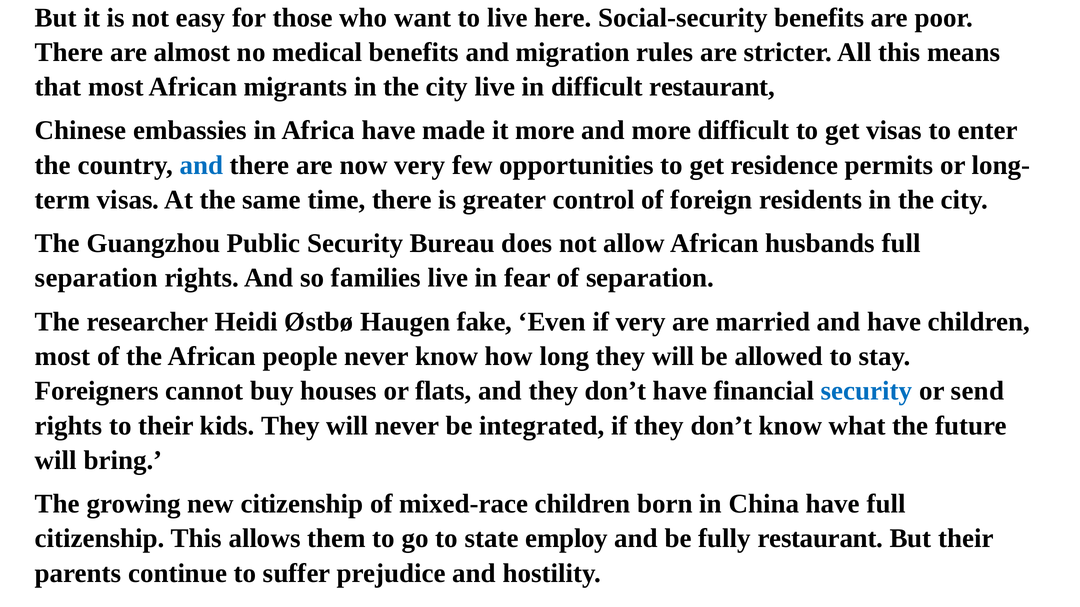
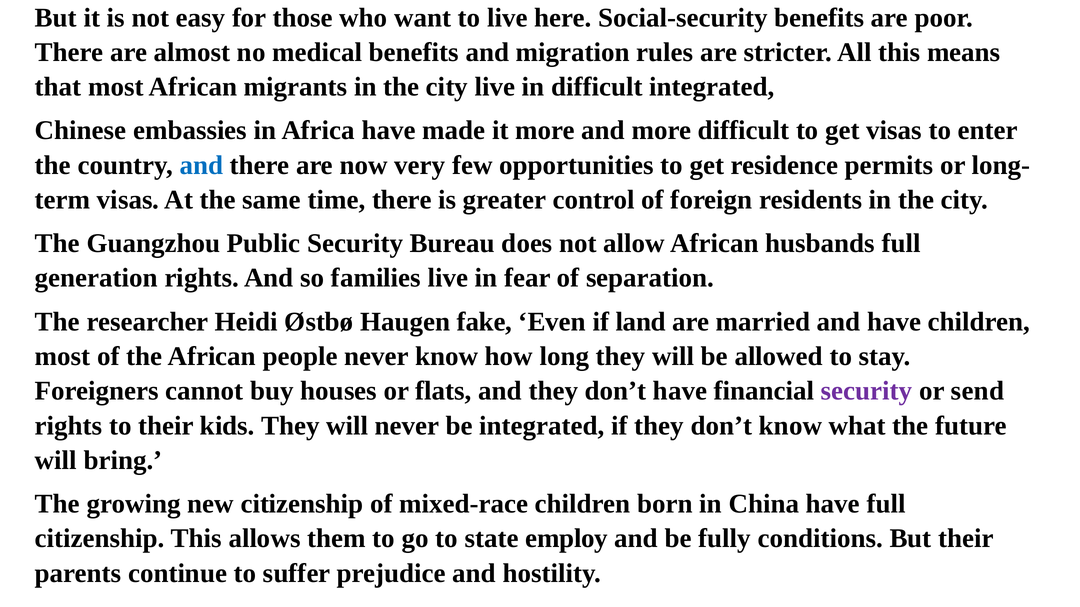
difficult restaurant: restaurant -> integrated (712, 87)
separation: separation -> generation (96, 278)
if very: very -> land (641, 322)
security colour: blue -> purple (867, 391)
fully restaurant: restaurant -> conditions (820, 539)
